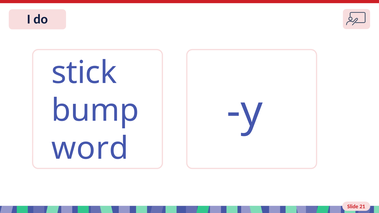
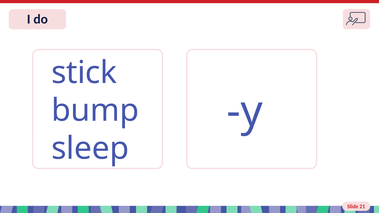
word: word -> sleep (90, 149)
